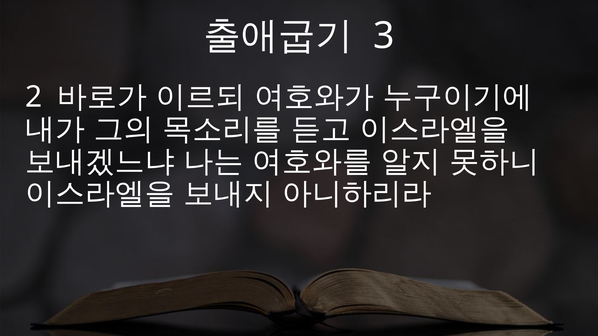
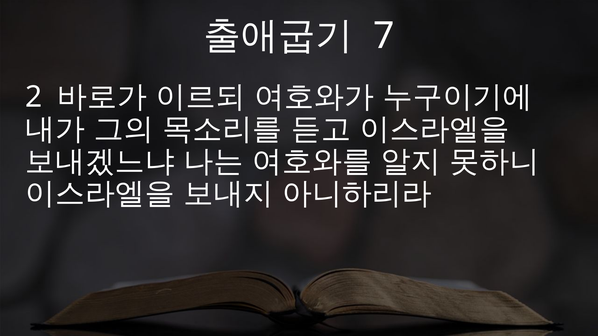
3: 3 -> 7 (384, 36)
